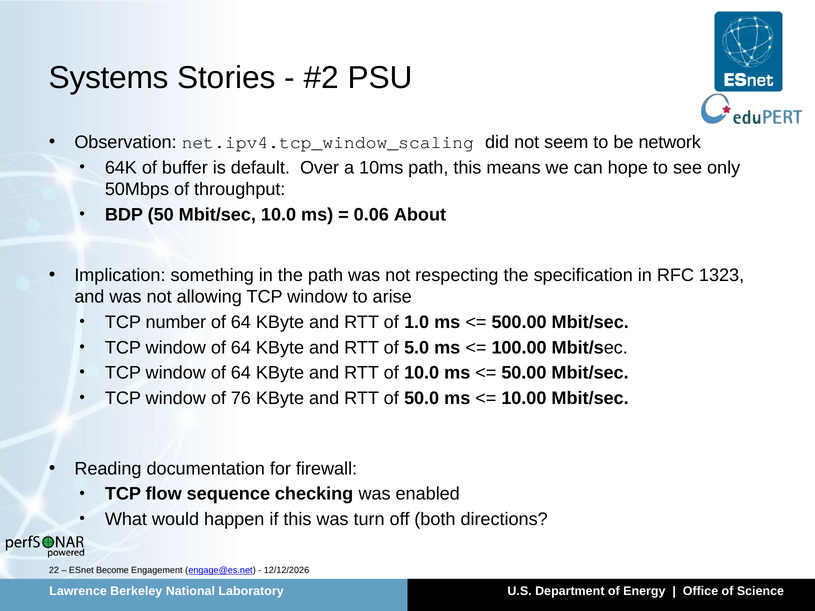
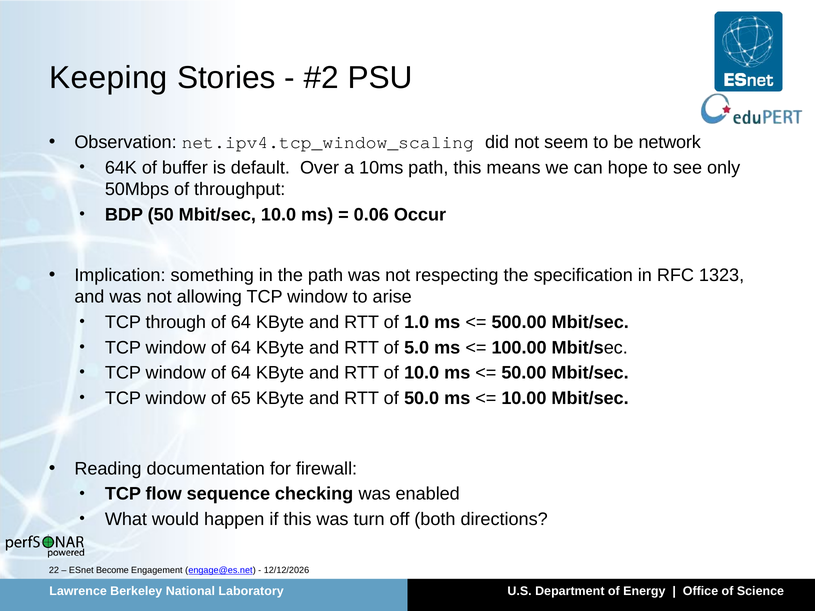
Systems: Systems -> Keeping (109, 78)
About: About -> Occur (420, 215)
number: number -> through (176, 322)
76: 76 -> 65 (241, 398)
